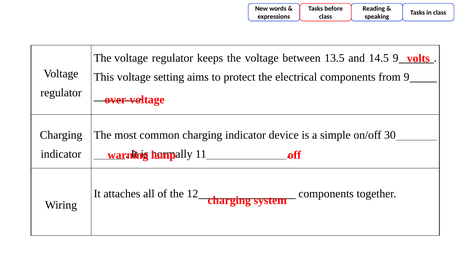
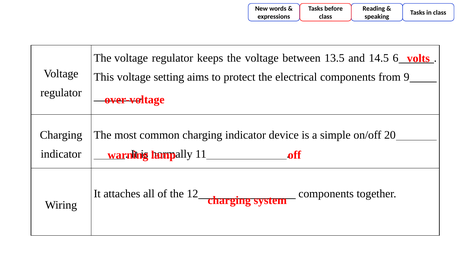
14.5 9: 9 -> 6 (396, 58)
30: 30 -> 20 (390, 135)
